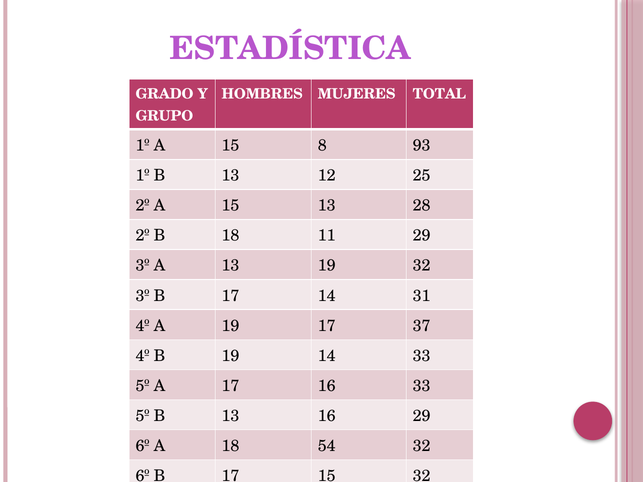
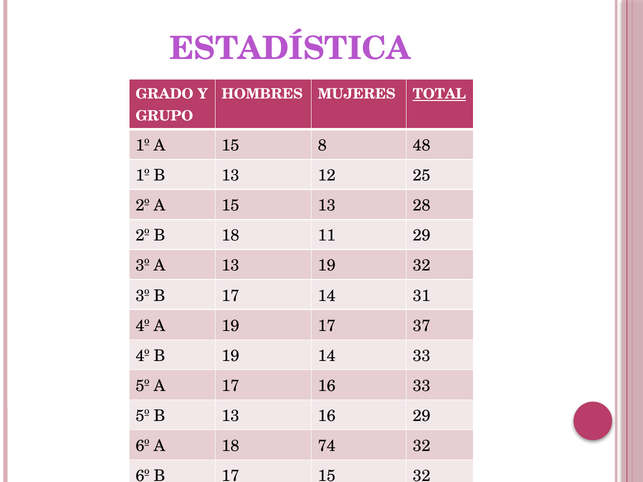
TOTAL underline: none -> present (439, 94)
93: 93 -> 48 (422, 146)
54: 54 -> 74 (327, 446)
